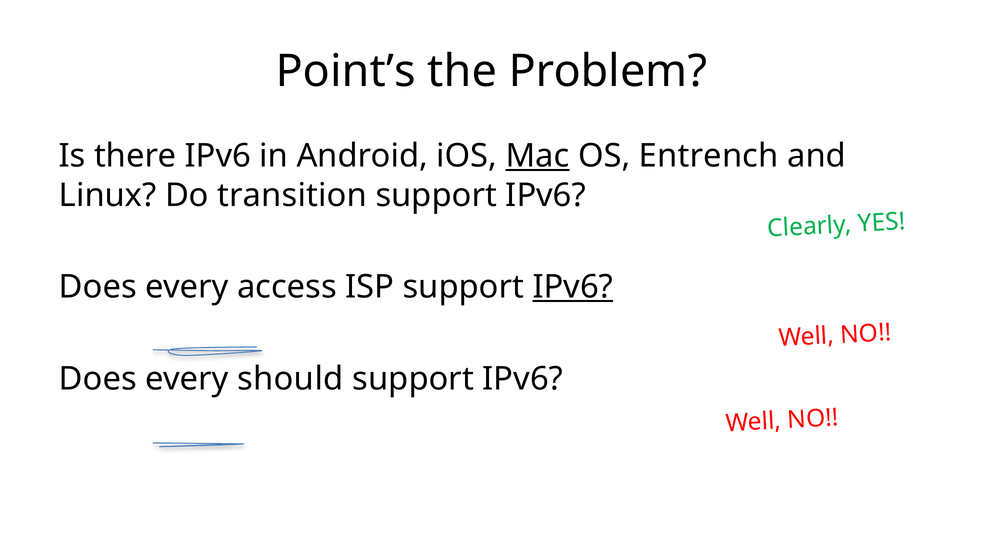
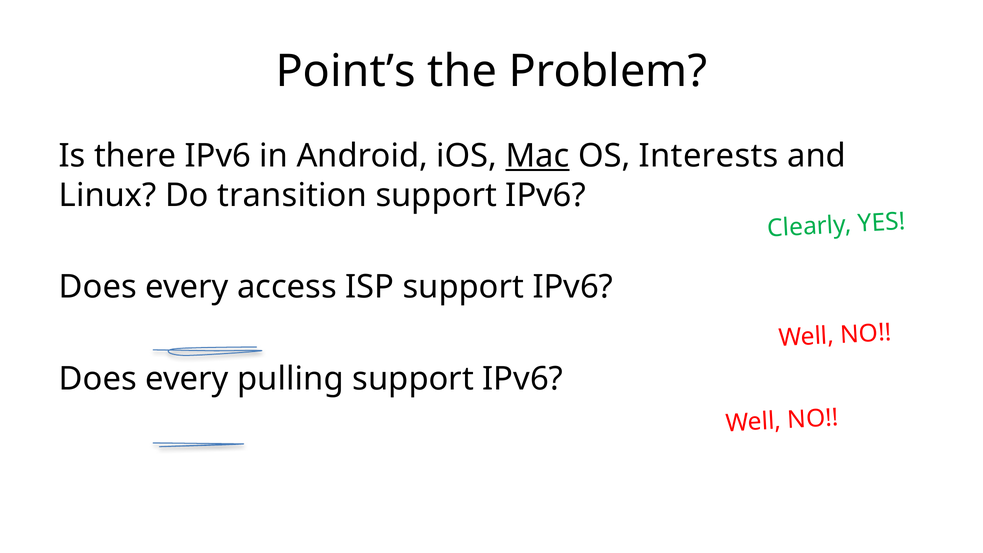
Entrench: Entrench -> Interests (709, 156)
IPv6 underline: present -> none (573, 287)
should: should -> pulling (290, 379)
